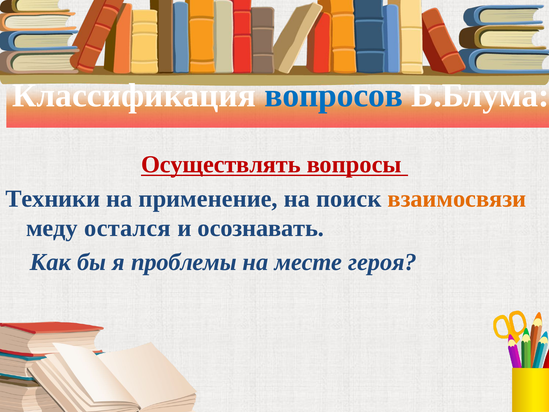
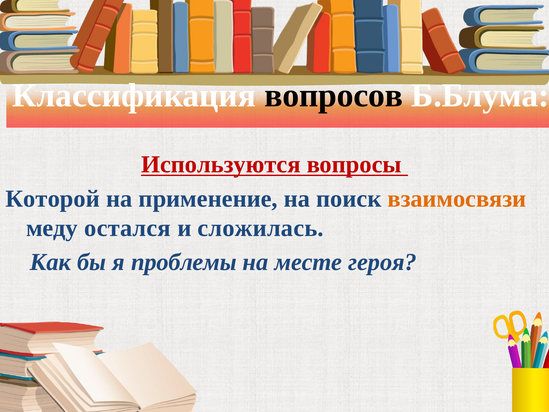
вопросов colour: blue -> black (334, 96)
Осуществлять: Осуществлять -> Используются (221, 164)
Техники: Техники -> Которой (53, 199)
осознавать: осознавать -> сложилась (261, 228)
